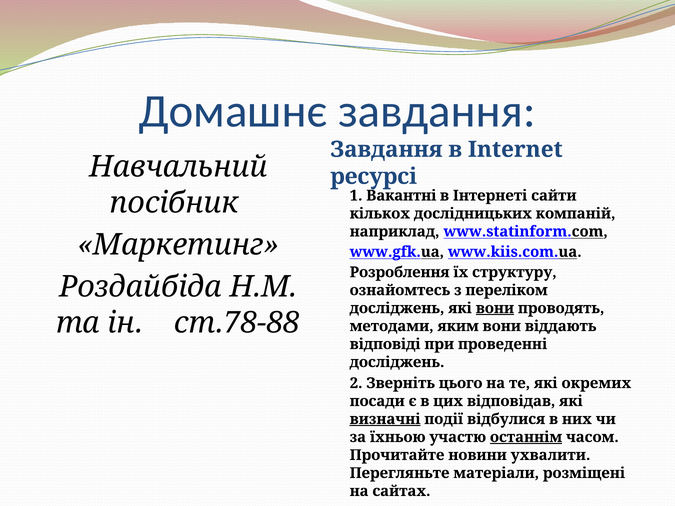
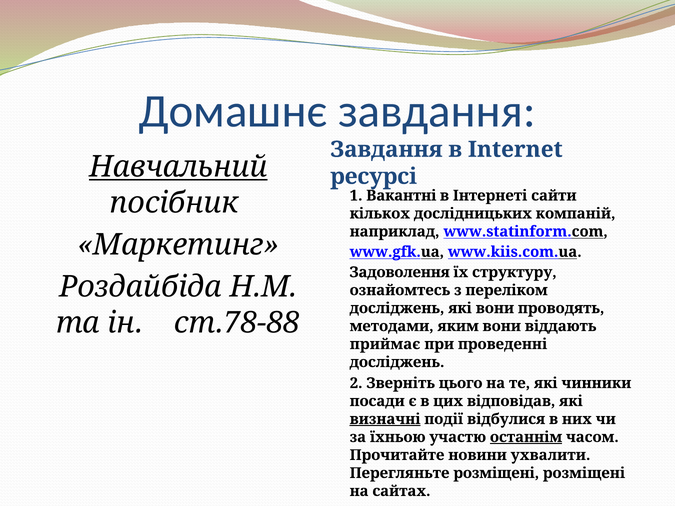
Навчальний underline: none -> present (178, 167)
Розроблення: Розроблення -> Задоволення (400, 272)
вони underline: present -> none (495, 308)
відповіді: відповіді -> приймає (385, 344)
окремих: окремих -> чинники (596, 383)
Перегляньте матеріали: матеріали -> розміщені (496, 473)
